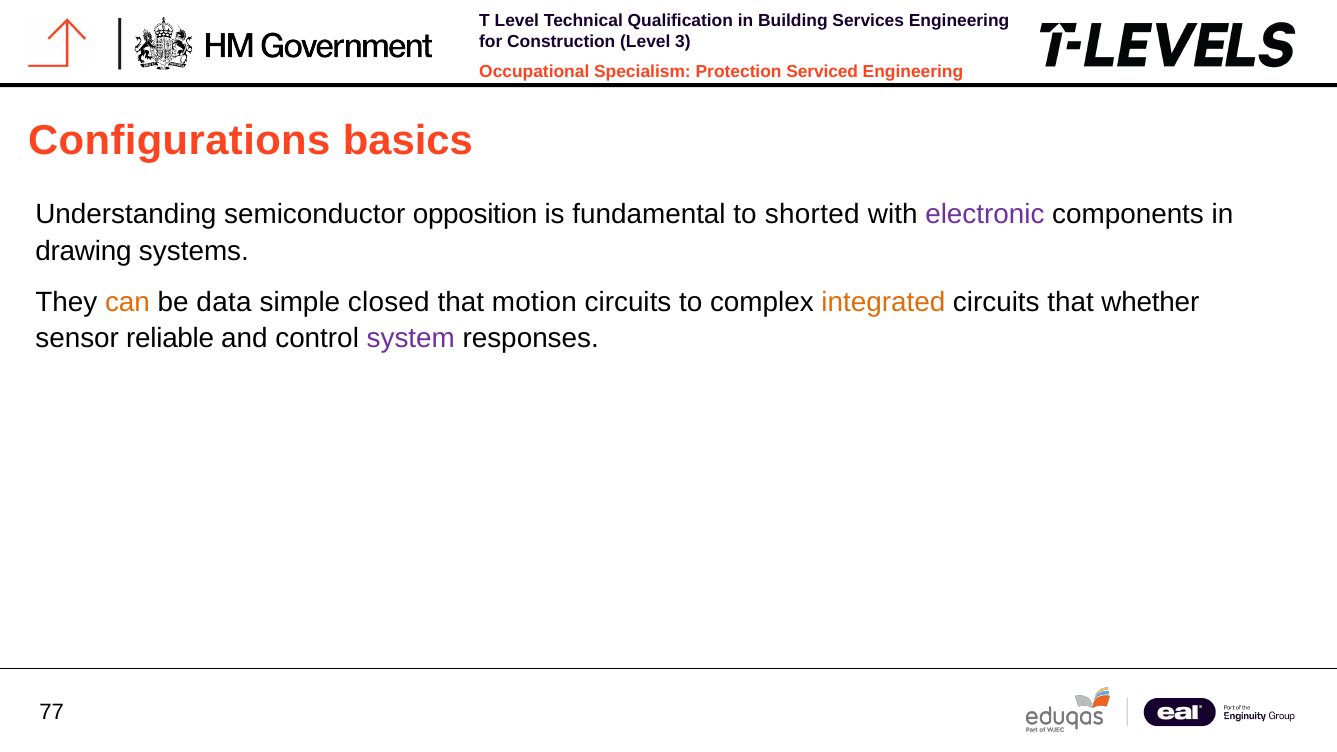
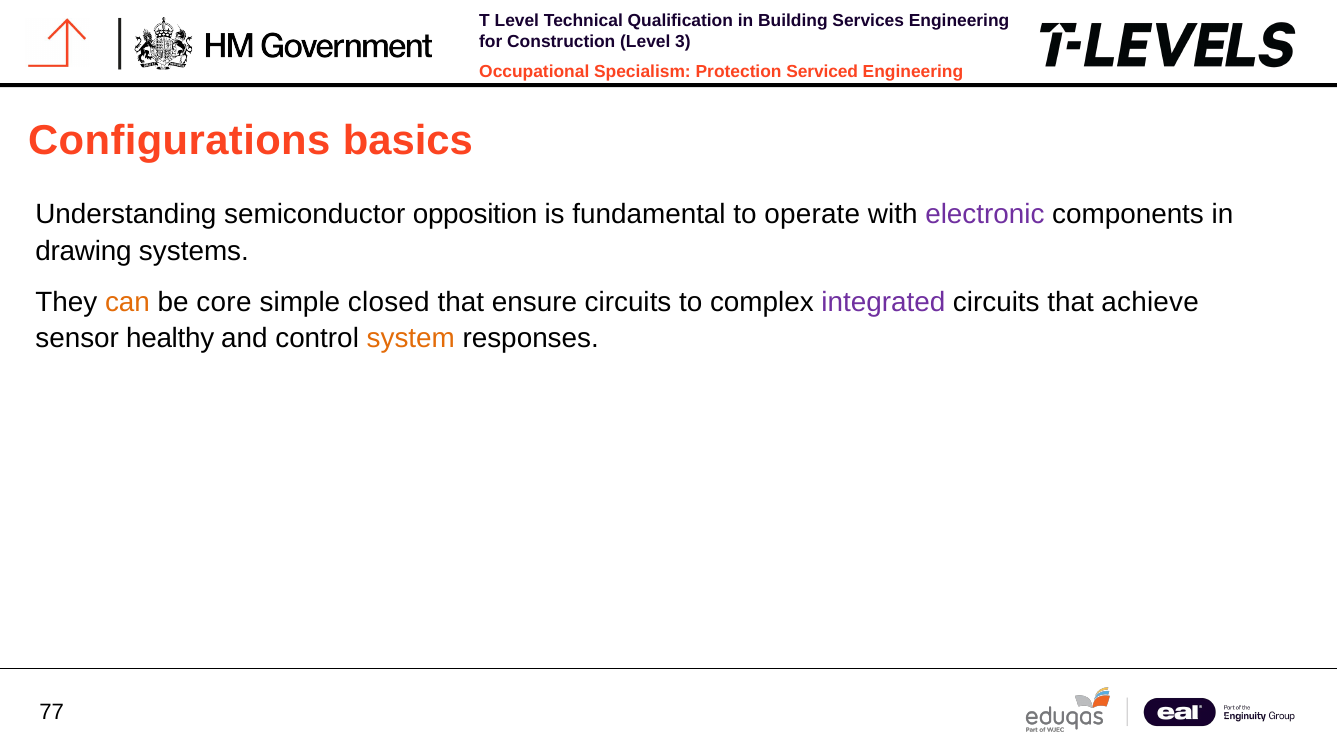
shorted: shorted -> operate (812, 214)
data: data -> core (224, 302)
motion: motion -> ensure (534, 302)
integrated colour: orange -> purple (883, 302)
whether: whether -> achieve (1150, 302)
reliable: reliable -> healthy (170, 339)
system colour: purple -> orange (411, 339)
